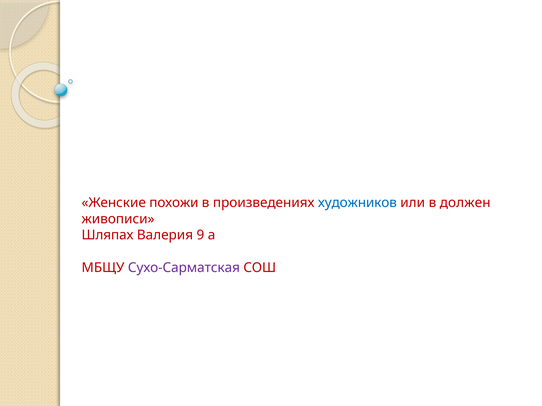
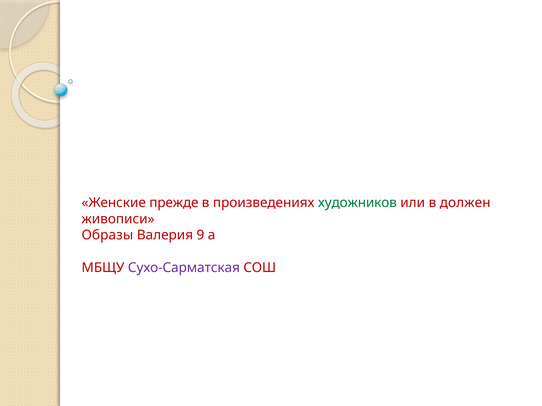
похожи: похожи -> прежде (174, 203)
художников colour: blue -> green (357, 203)
Шляпах: Шляпах -> Образы (107, 235)
